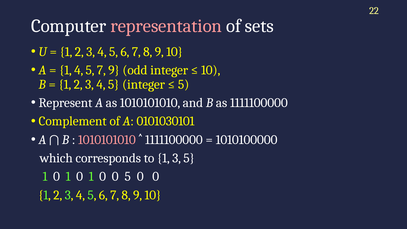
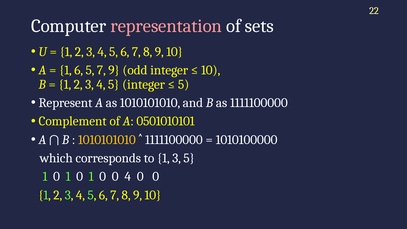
1 4: 4 -> 6 (79, 70)
0101030101: 0101030101 -> 0501010101 (165, 121)
1010101010 colour: pink -> yellow (107, 140)
0 5: 5 -> 4 (128, 177)
